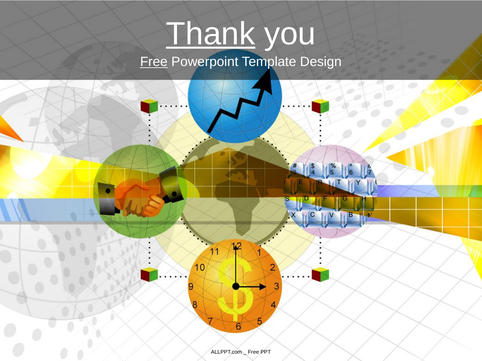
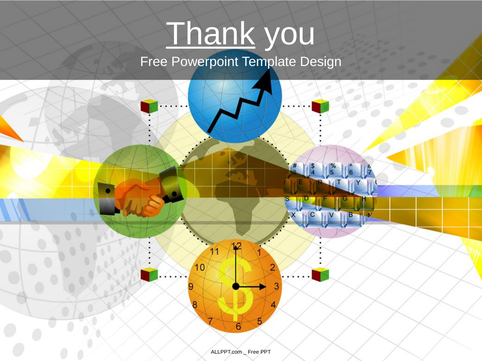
Free underline: present -> none (154, 62)
